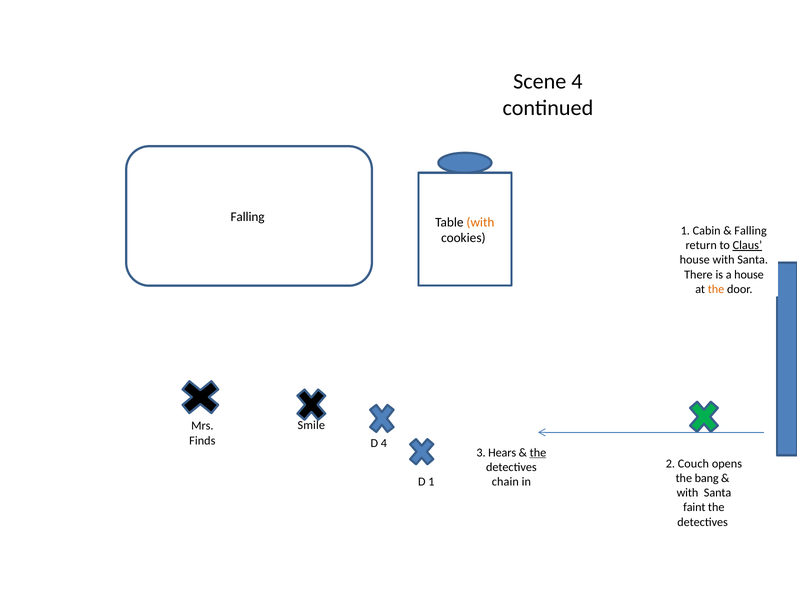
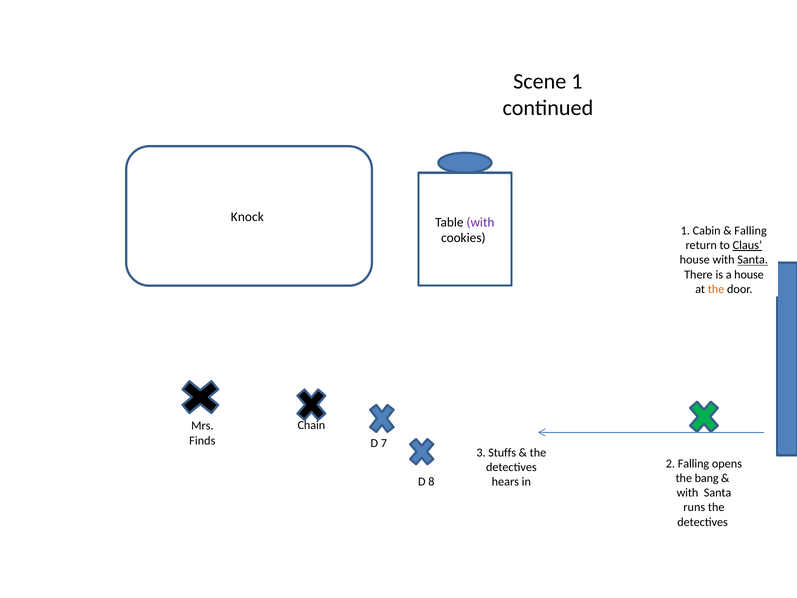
Scene 4: 4 -> 1 (577, 81)
Falling: Falling -> Knock (247, 217)
with colour: orange -> purple (480, 222)
Santa underline: none -> present (753, 260)
Smile: Smile -> Chain (311, 425)
D 4: 4 -> 7 (384, 443)
Hears: Hears -> Stuffs (502, 452)
the underline: present -> none (538, 452)
2 Couch: Couch -> Falling (693, 463)
D 1: 1 -> 8 (431, 481)
chain: chain -> hears (505, 482)
faint: faint -> runs (694, 507)
